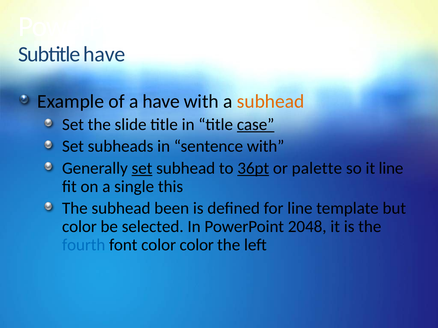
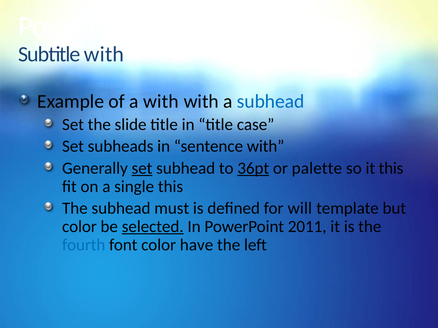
Subtitle have: have -> with (104, 54)
a have: have -> with (161, 102)
subhead colour: orange -> blue (271, 102)
case underline: present -> none (256, 125)
it line: line -> this (391, 168)
been: been -> must (172, 208)
for line: line -> will (300, 208)
selected underline: none -> present (153, 227)
2048: 2048 -> 2011 (307, 227)
color color: color -> have (197, 245)
